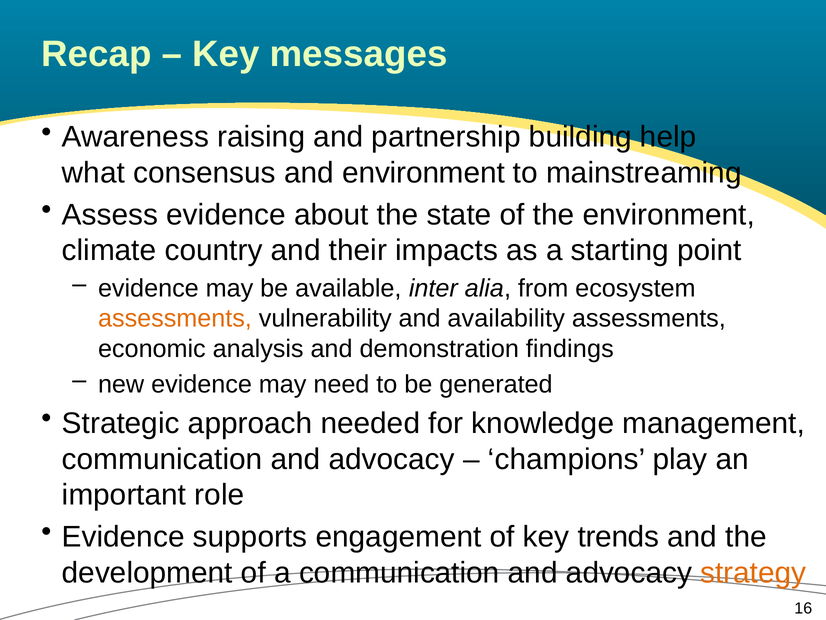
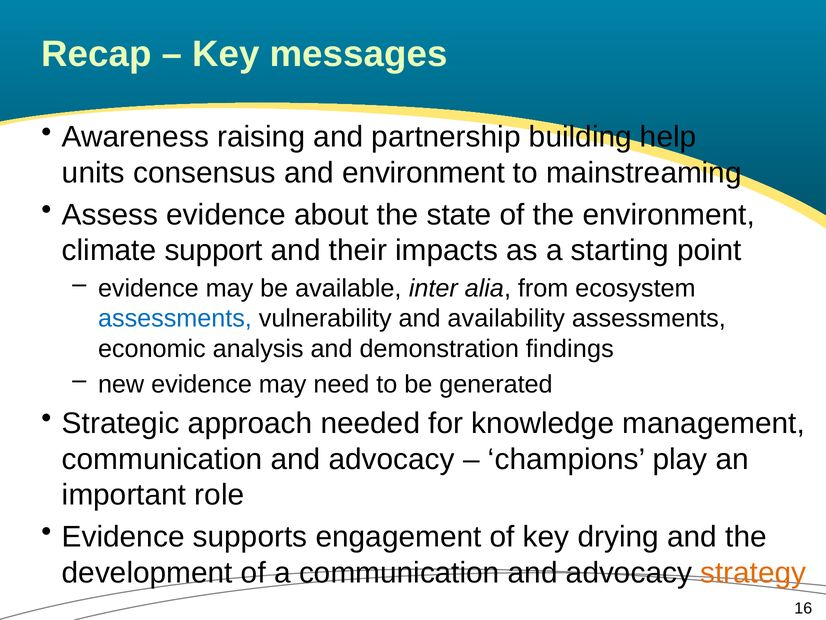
what: what -> units (93, 173)
country: country -> support (214, 250)
assessments colour: orange -> blue (175, 318)
trends: trends -> drying (618, 536)
